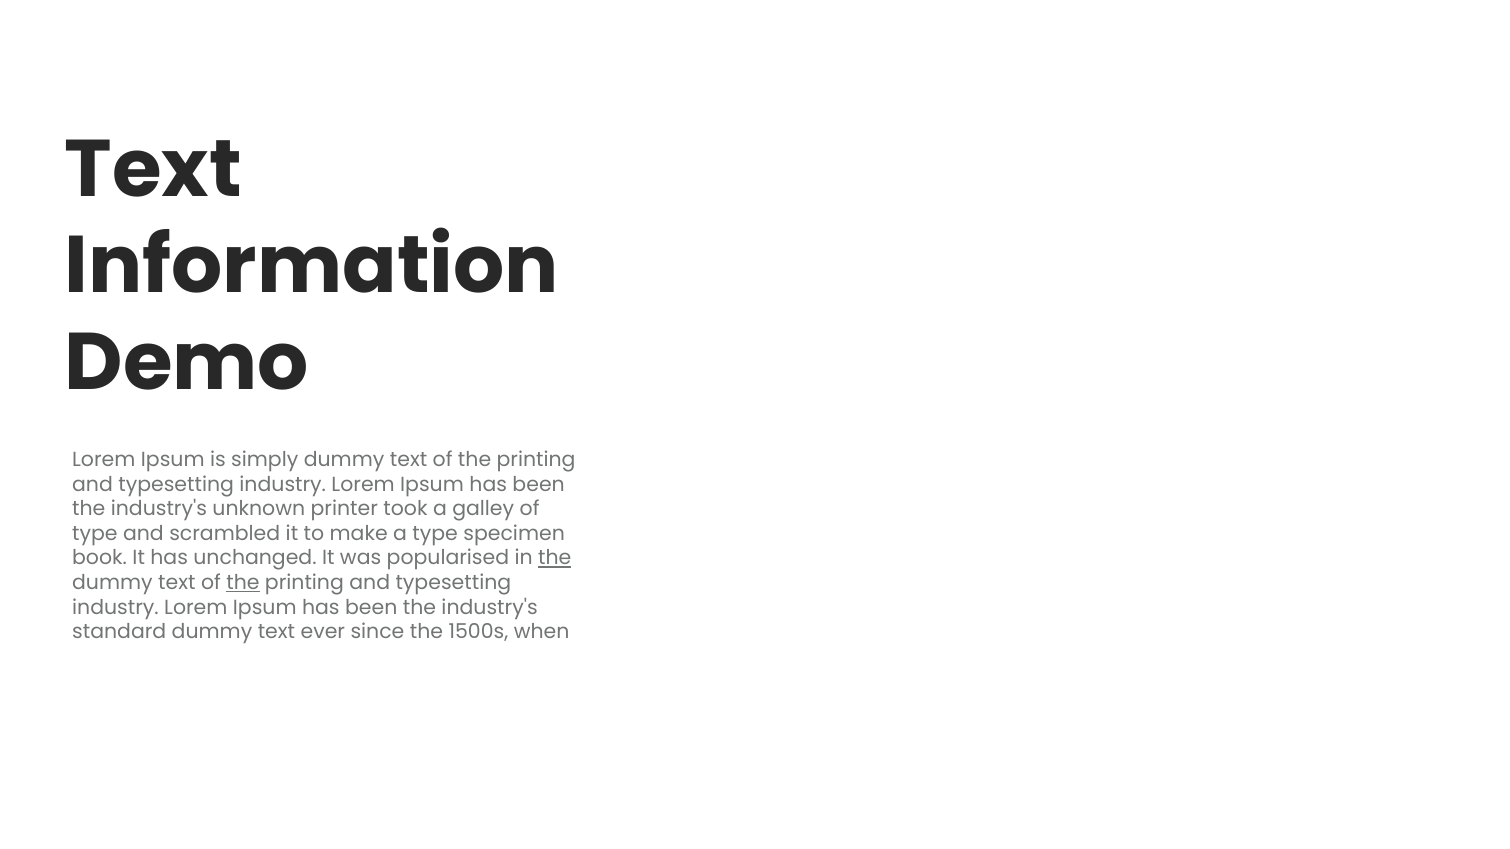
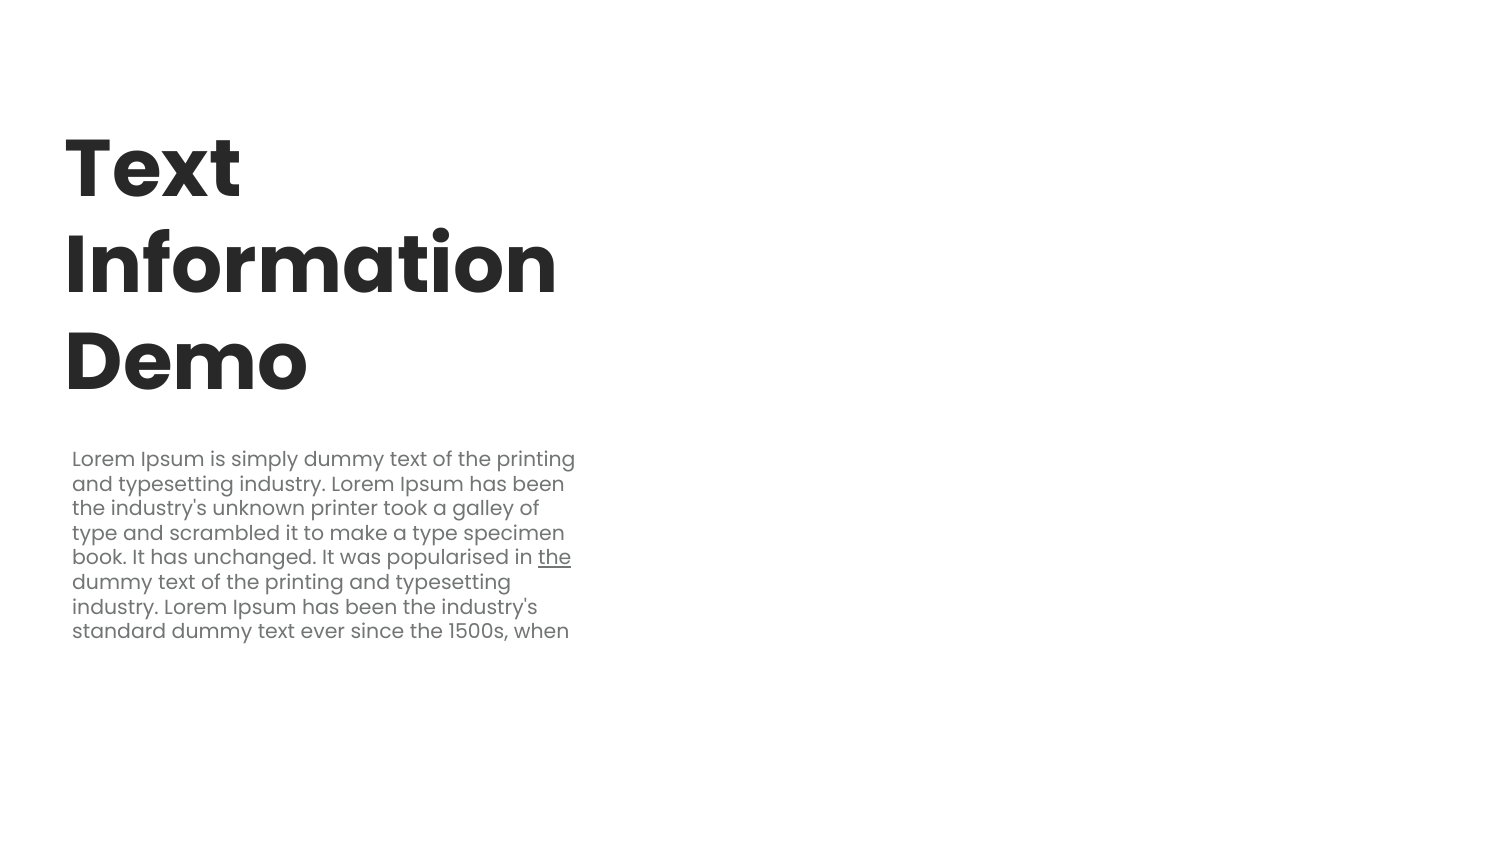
the underline: present -> none (243, 583)
